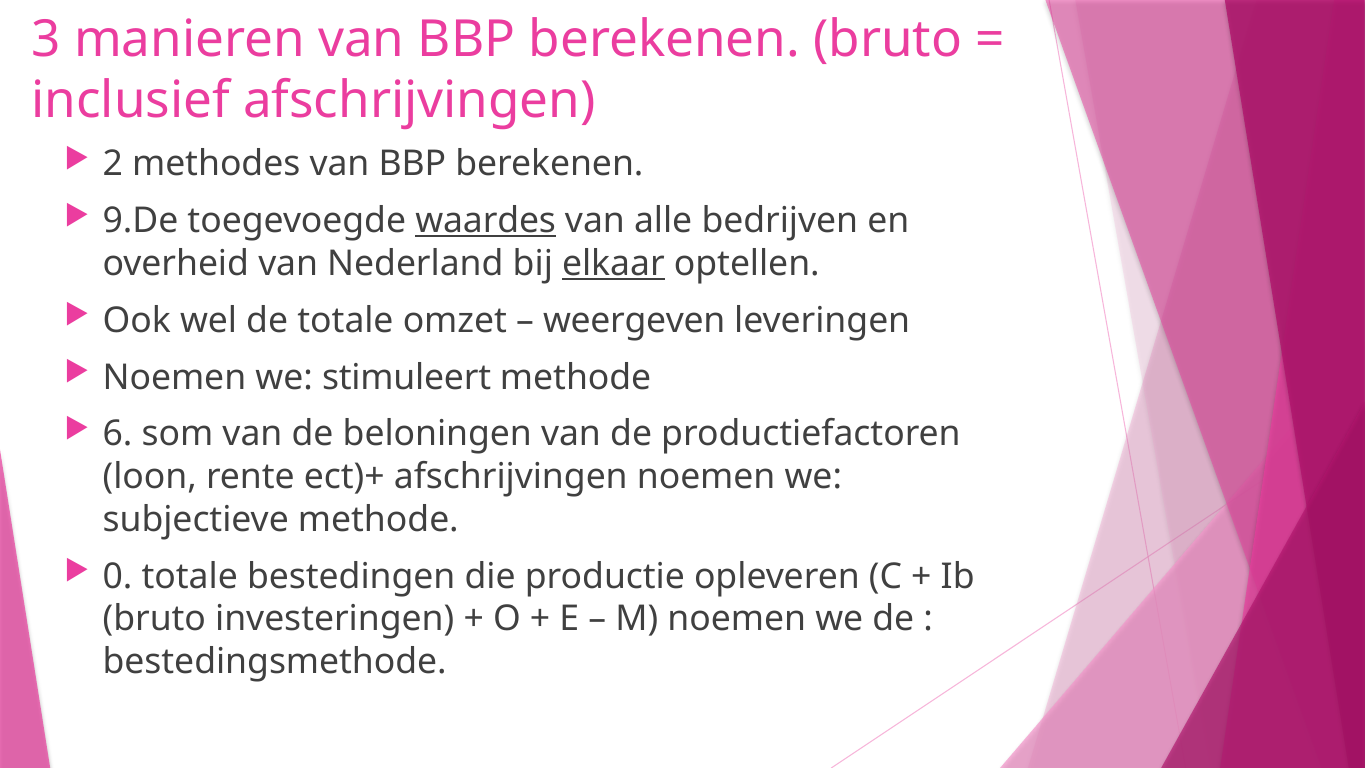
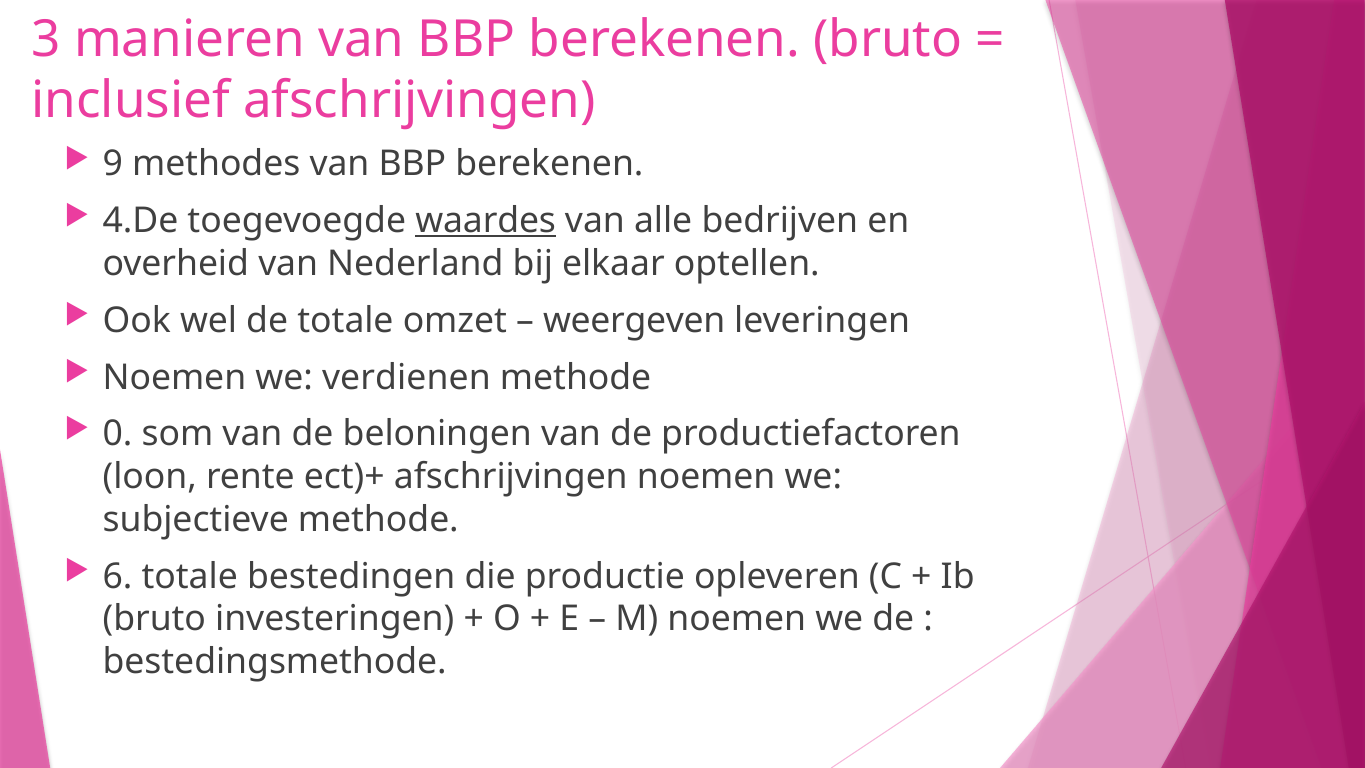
2: 2 -> 9 (113, 164)
9.De: 9.De -> 4.De (141, 221)
elkaar underline: present -> none (613, 264)
stimuleert: stimuleert -> verdienen (406, 377)
6: 6 -> 0 (118, 434)
0: 0 -> 6 (118, 576)
